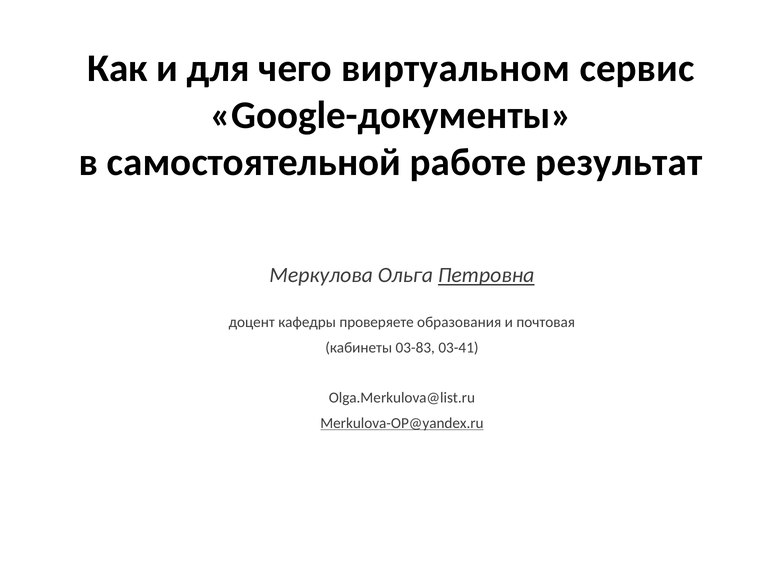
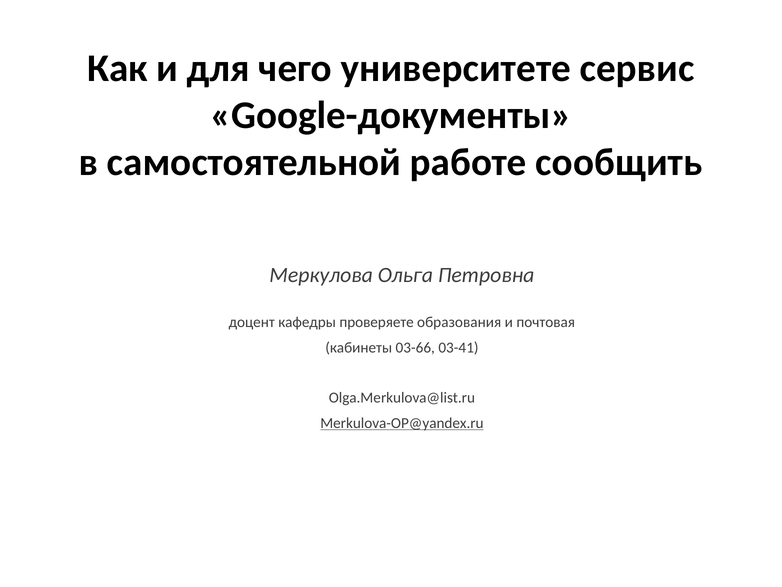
виртуальном: виртуальном -> университете (456, 68)
результат: результат -> сообщить (619, 162)
Петровна underline: present -> none (486, 275)
03-83: 03-83 -> 03-66 (415, 347)
